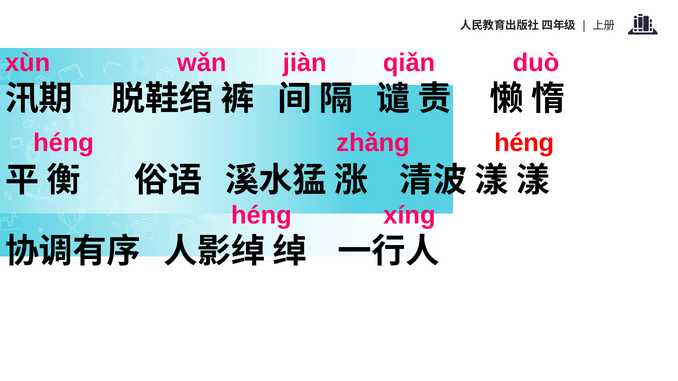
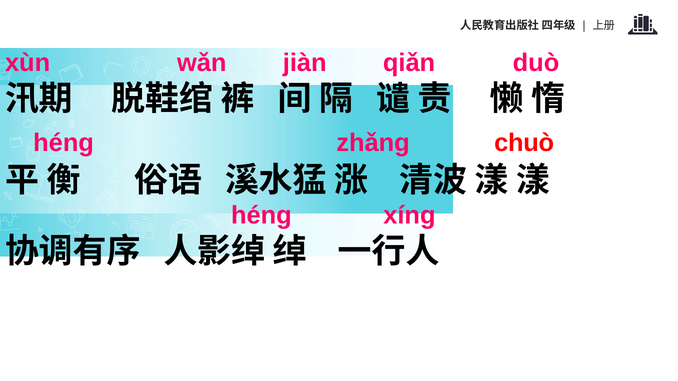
zhǎng héng: héng -> chuò (524, 143)
